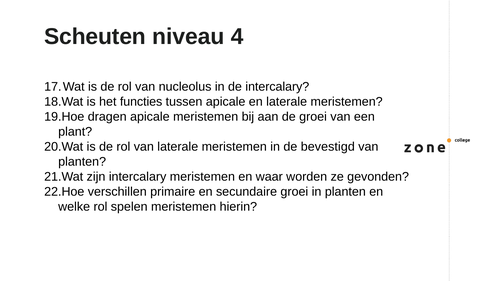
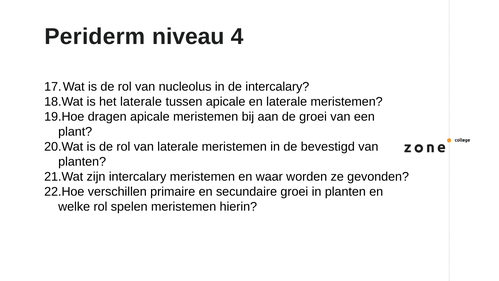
Scheuten: Scheuten -> Periderm (95, 36)
het functies: functies -> laterale (141, 102)
